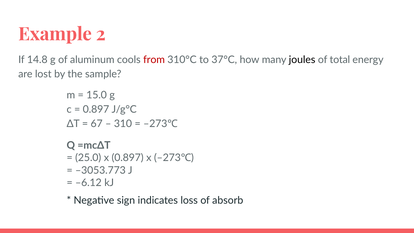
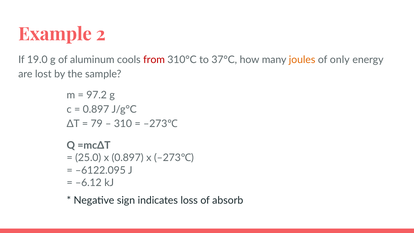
14.8: 14.8 -> 19.0 (37, 60)
joules colour: black -> orange (302, 60)
total: total -> only (340, 60)
15.0: 15.0 -> 97.2 (97, 95)
67: 67 -> 79 (97, 124)
–3053.773: –3053.773 -> –6122.095 (100, 170)
